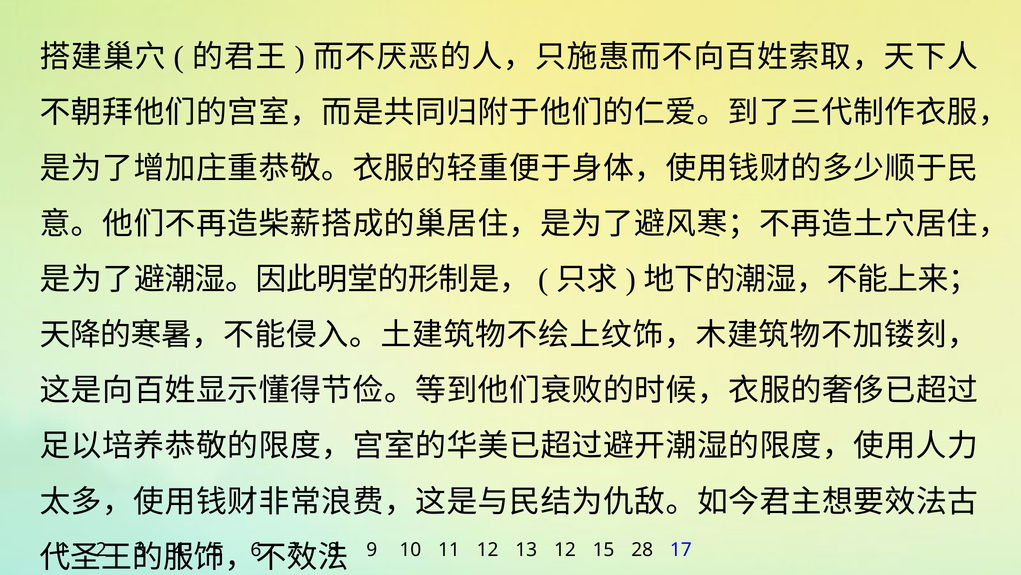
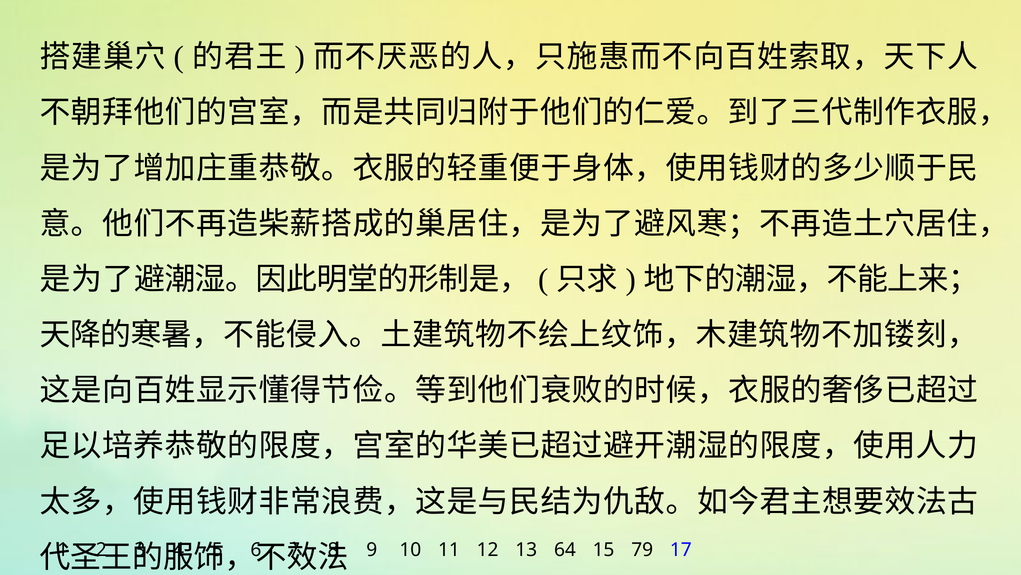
13 12: 12 -> 64 (565, 550)
28: 28 -> 79 (642, 550)
